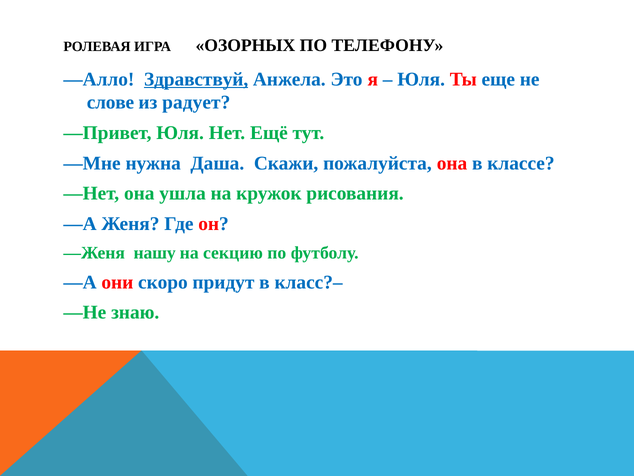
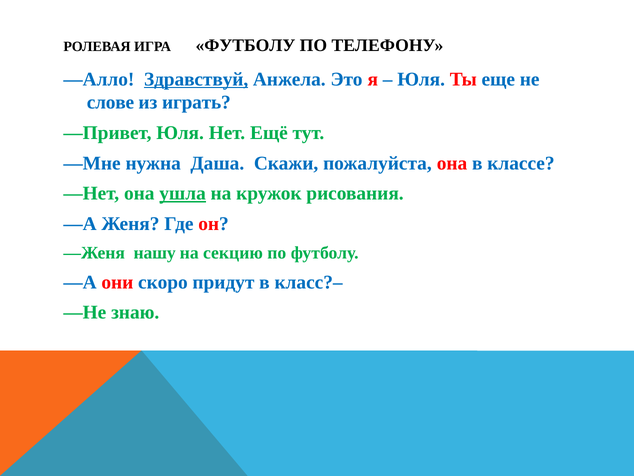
ИГРА ОЗОРНЫХ: ОЗОРНЫХ -> ФУТБОЛУ (245, 46)
радует: радует -> играть (196, 102)
ушла underline: none -> present (183, 193)
